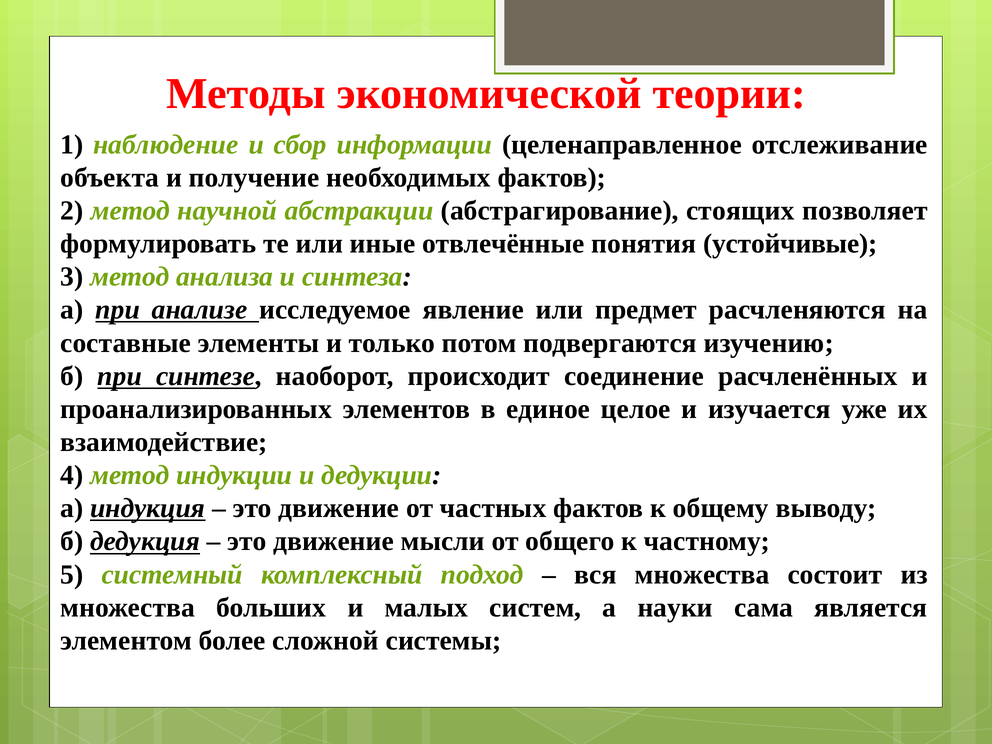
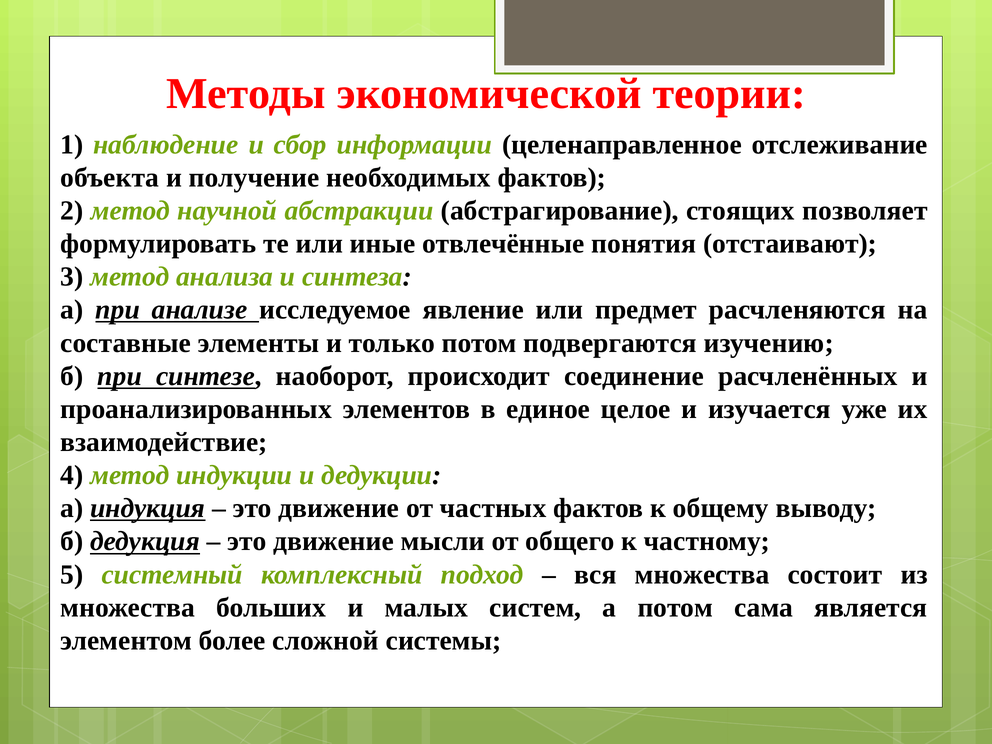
устойчивые: устойчивые -> отстаивают (790, 244)
а науки: науки -> потом (675, 608)
